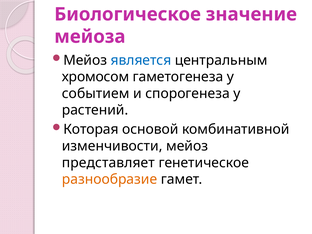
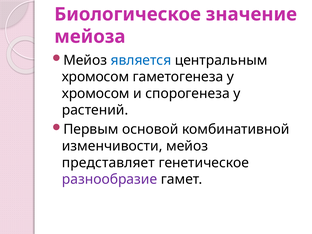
событием: событием -> хромосом (96, 94)
Которая: Которая -> Первым (91, 129)
разнообразие colour: orange -> purple (110, 179)
